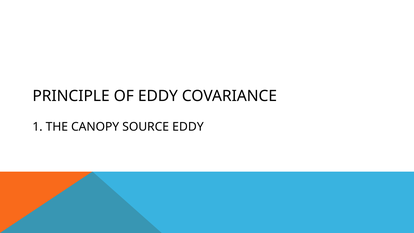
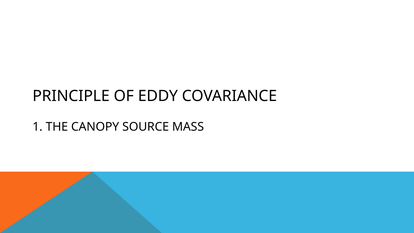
SOURCE EDDY: EDDY -> MASS (188, 127)
